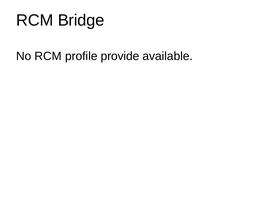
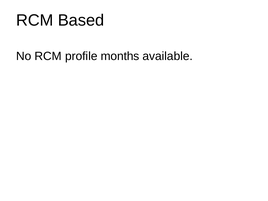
Bridge: Bridge -> Based (81, 20)
provide: provide -> months (120, 56)
